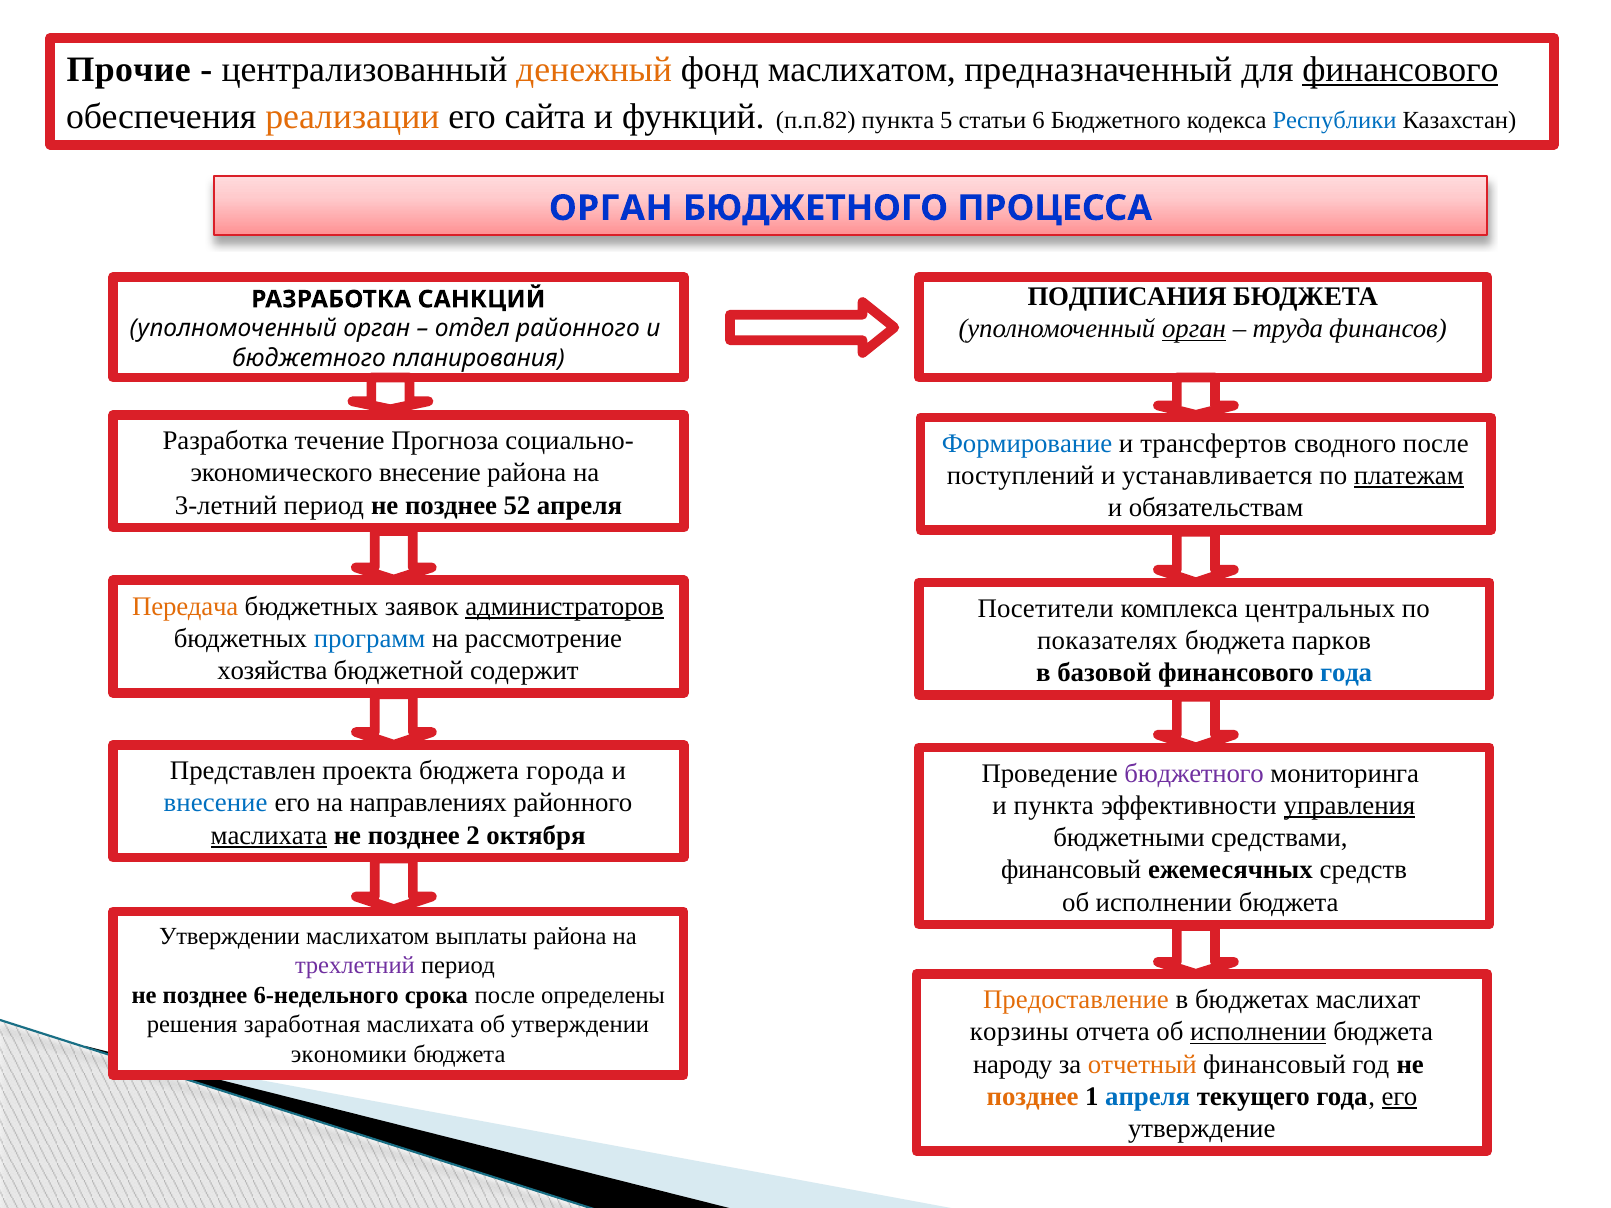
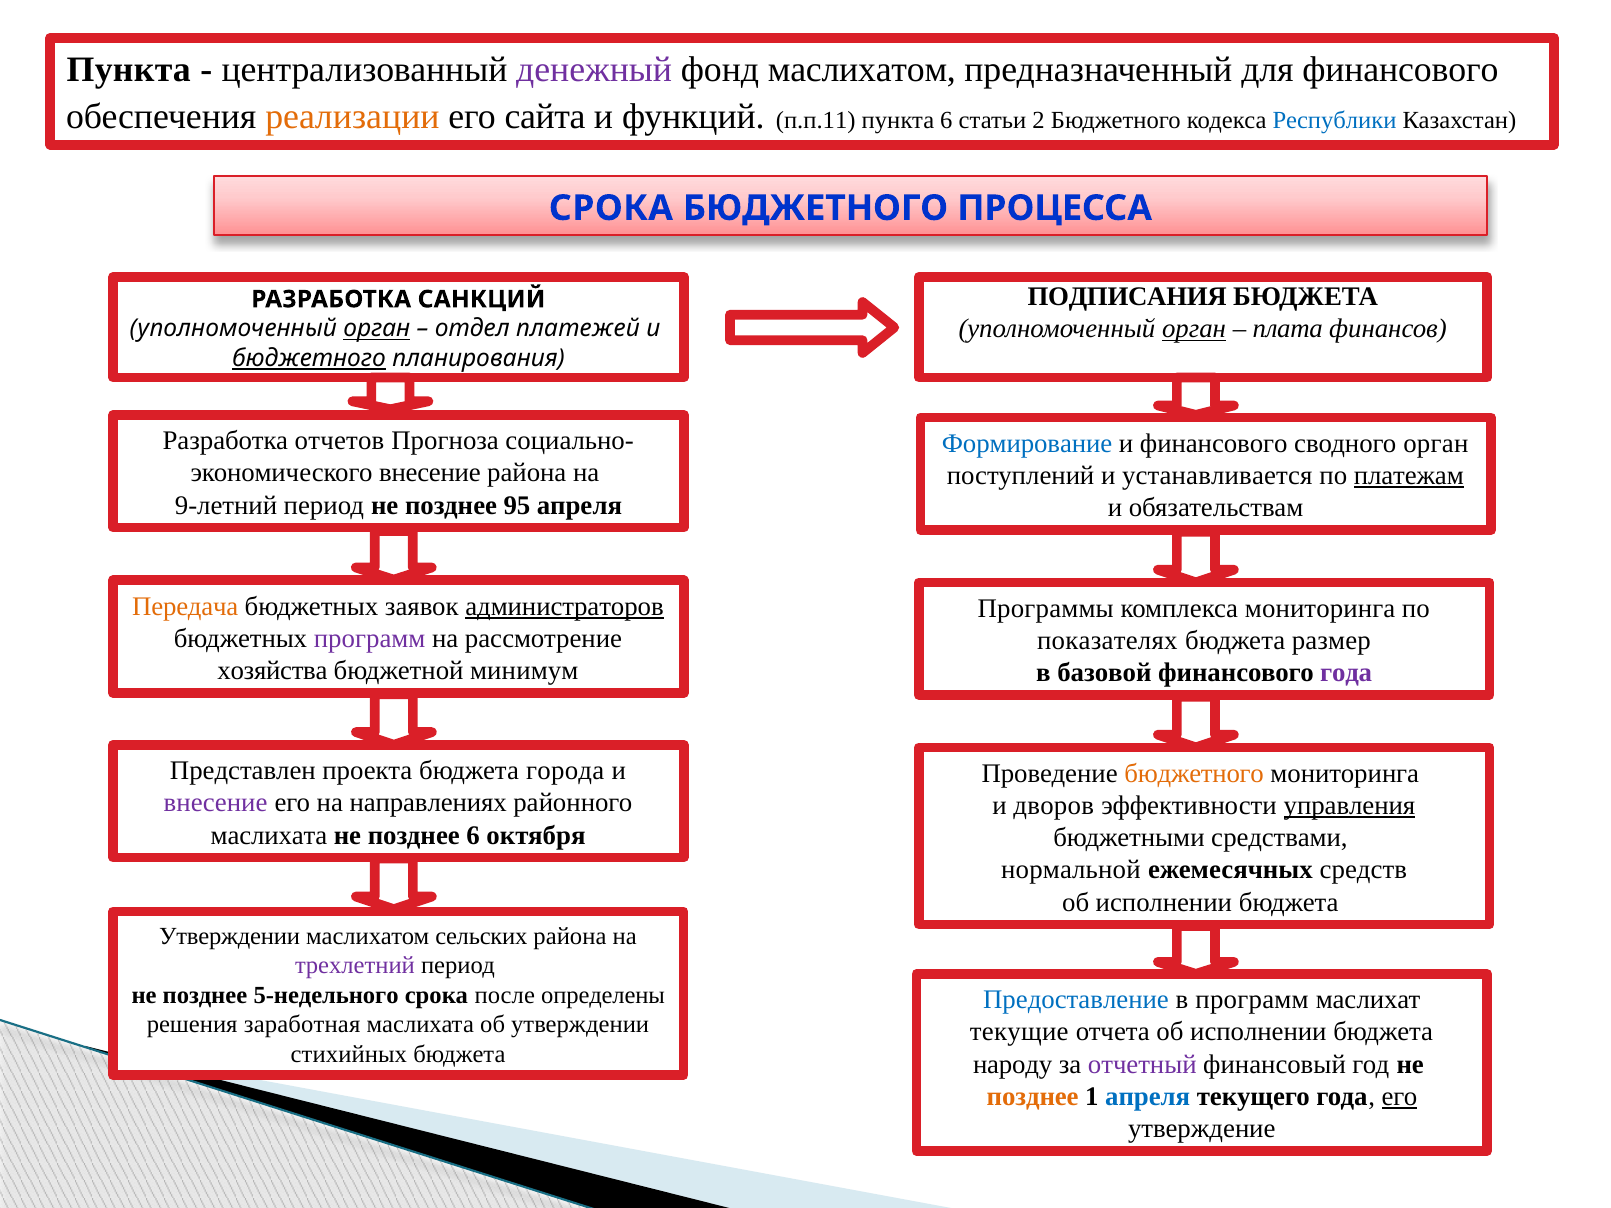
Прочие: Прочие -> Пункта (129, 70)
денежный colour: orange -> purple (594, 70)
финансового underline: present -> none (1400, 70)
п.п.82: п.п.82 -> п.п.11 (816, 121)
пункта 5: 5 -> 6 (946, 121)
6: 6 -> 2 (1039, 121)
ОРГАН: ОРГАН -> СРОКА (611, 208)
труда: труда -> плата (1288, 329)
орган underline: none -> present (377, 329)
отдел районного: районного -> платежей (578, 329)
бюджетного underline: none -> present (309, 358)
течение: течение -> отчетов (340, 441)
и трансфертов: трансфертов -> финансового (1214, 444)
сводного после: после -> орган (1436, 444)
3-летний: 3-летний -> 9-летний (226, 505)
52: 52 -> 95 (517, 505)
Посетители: Посетители -> Программы (1046, 609)
комплекса центральных: центральных -> мониторинга (1320, 609)
программ colour: blue -> purple (370, 639)
парков: парков -> размер (1331, 641)
содержит: содержит -> минимум (524, 671)
года colour: blue -> purple (1346, 673)
бюджетного colour: purple -> orange (1194, 774)
внесение colour: blue -> purple (216, 803)
и пункта: пункта -> дворов (1054, 806)
маслихата underline: present -> none (269, 835)
позднее 2: 2 -> 6 (473, 835)
финансовый: финансовый -> нормальной (1071, 870)
выплаты: выплаты -> сельских (481, 936)
6-недельного: 6-недельного -> 5-недельного (326, 995)
Предоставление colour: orange -> blue (1076, 1000)
в бюджетах: бюджетах -> программ (1252, 1000)
корзины: корзины -> текущие (1019, 1032)
исполнении underline: present -> none (1258, 1032)
экономики: экономики -> стихийных (349, 1054)
отчетный colour: orange -> purple (1142, 1065)
